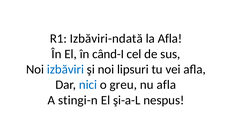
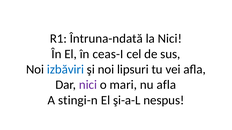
Izbăviri-ndată: Izbăviri-ndată -> Întruna-ndată (106, 39)
la Afla: Afla -> Nici (170, 39)
când-I: când-I -> ceas-I (108, 54)
nici colour: blue -> purple (88, 85)
greu: greu -> mari (123, 85)
